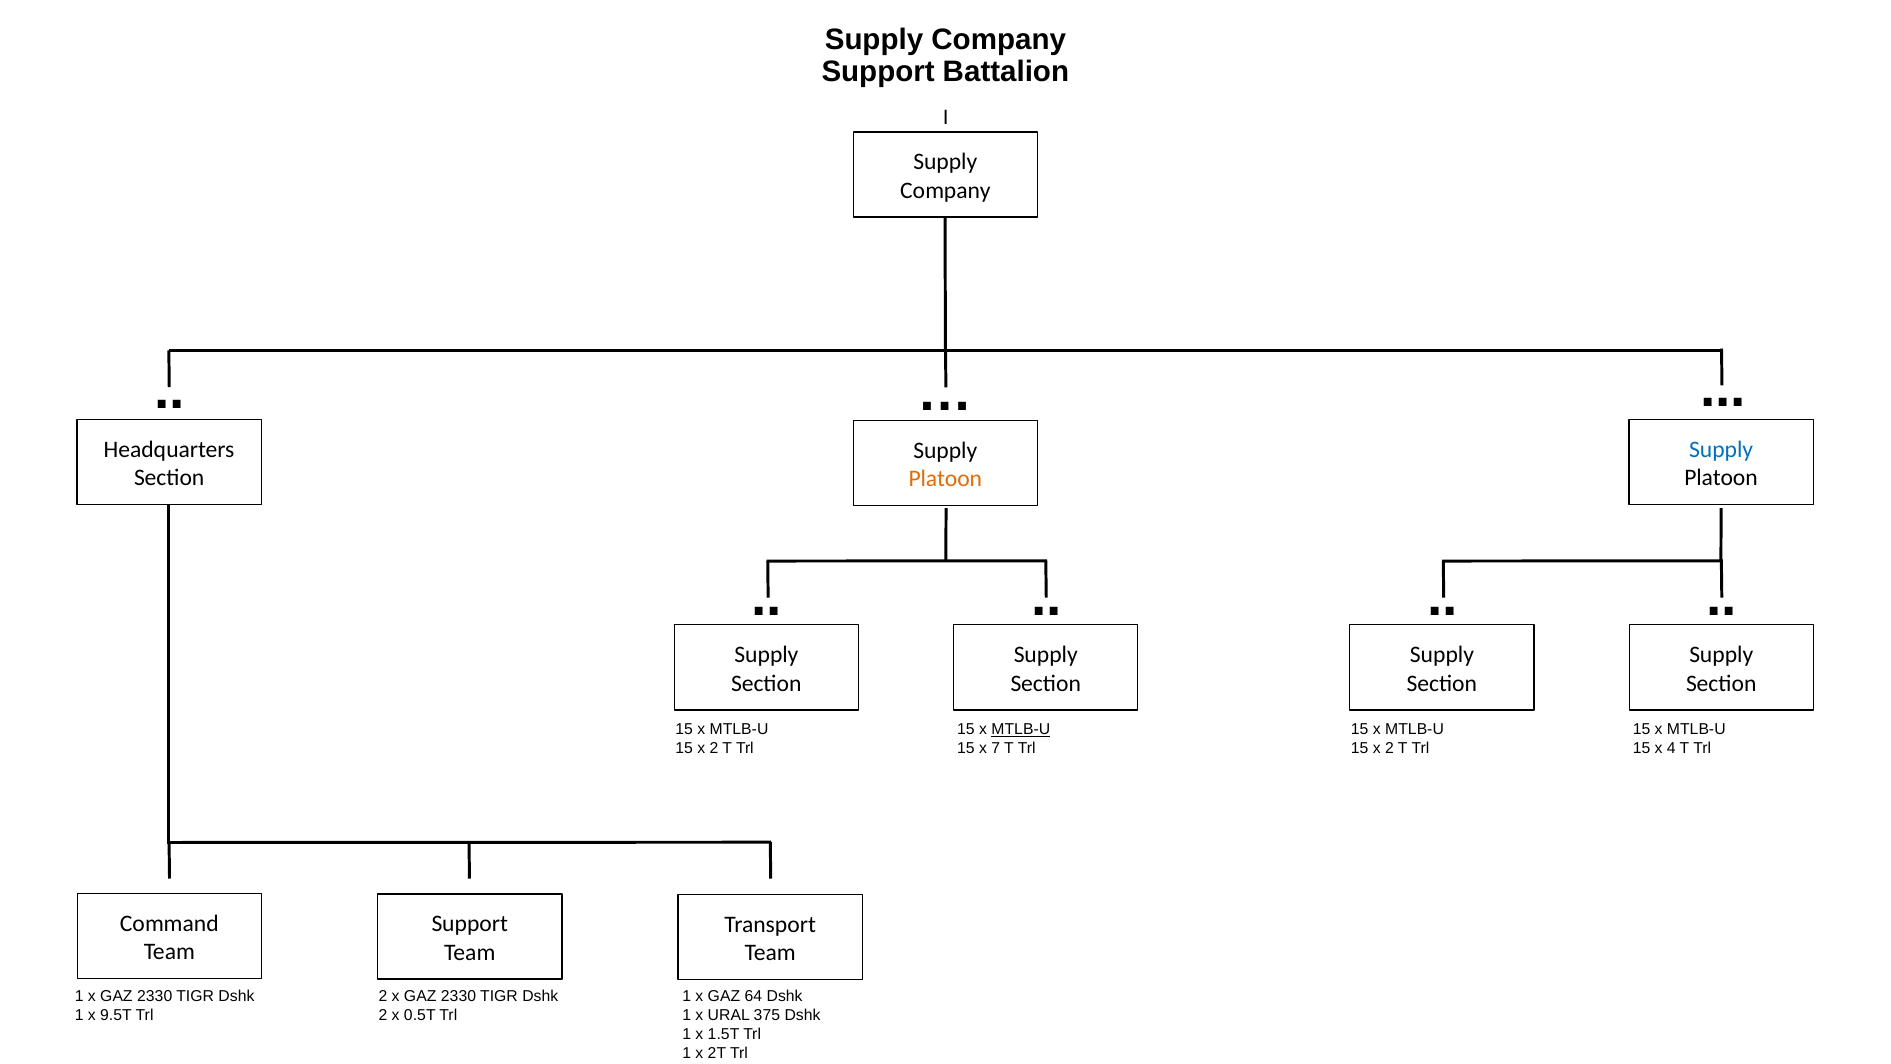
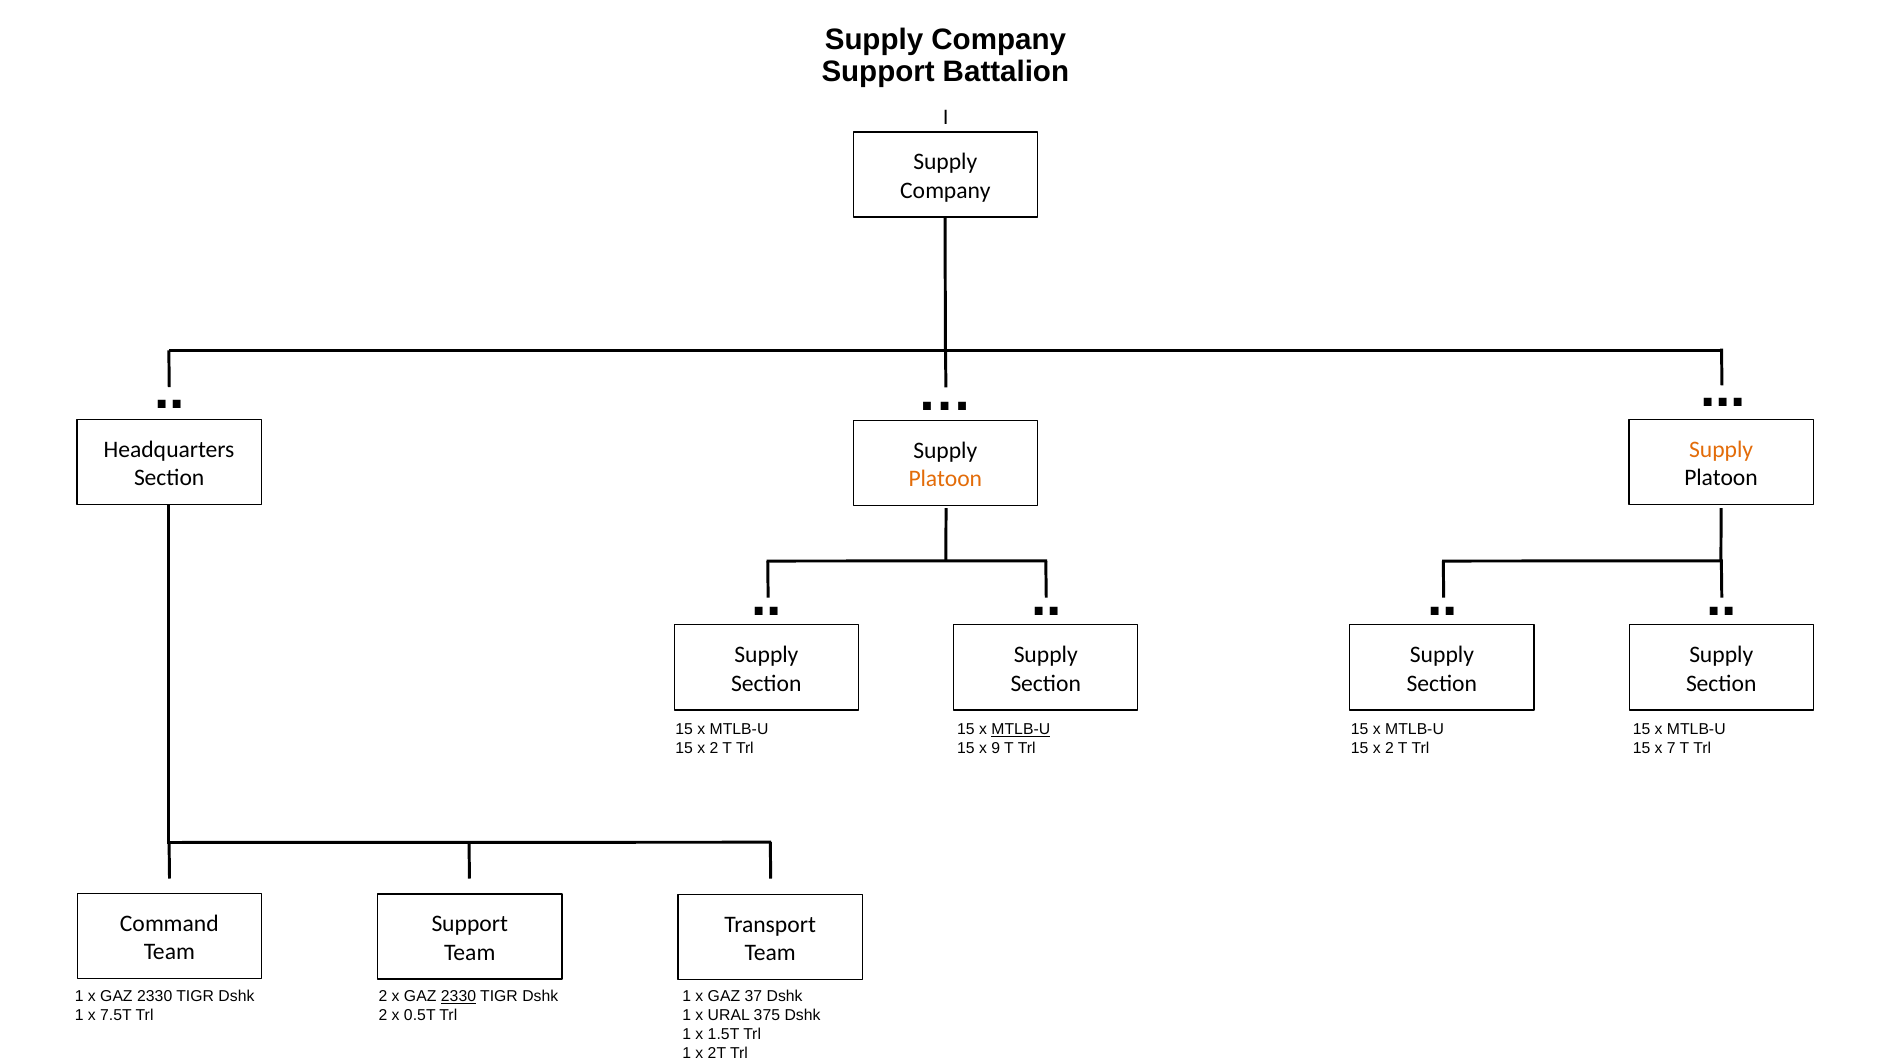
Supply colour: blue -> orange (1721, 449)
7: 7 -> 9 (996, 748)
4: 4 -> 7 (1671, 748)
2330 underline: none -> present (459, 996)
64: 64 -> 37 (753, 996)
9.5T: 9.5T -> 7.5T (116, 1015)
